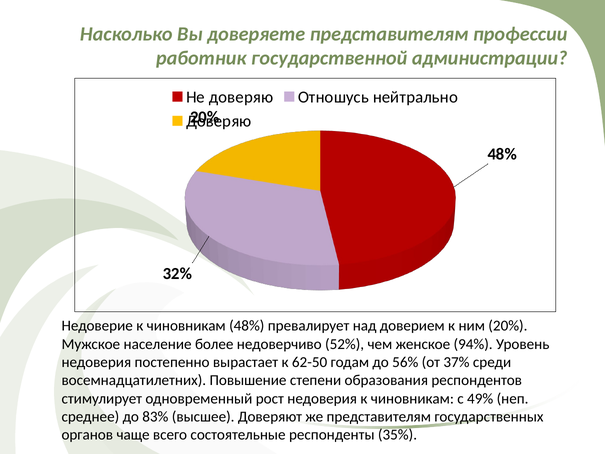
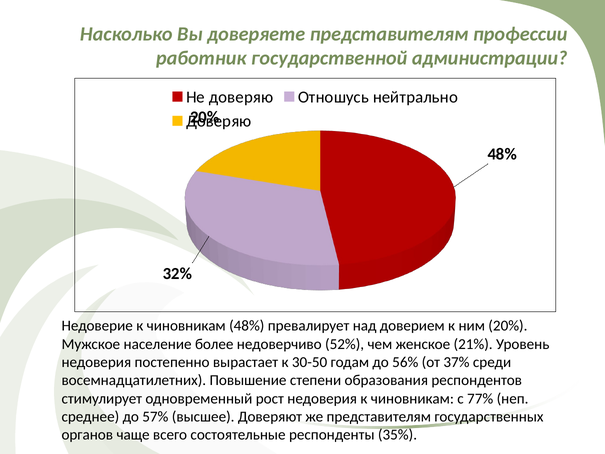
94%: 94% -> 21% (473, 344)
62-50: 62-50 -> 30-50 (310, 362)
49%: 49% -> 77% (480, 398)
83%: 83% -> 57% (155, 416)
